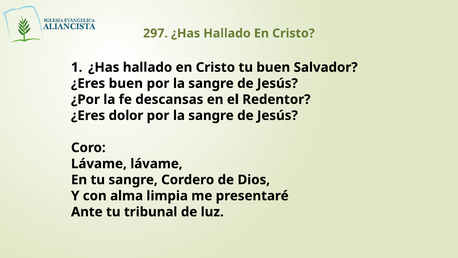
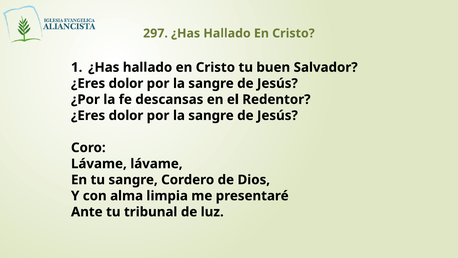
buen: buen -> dolor (126, 83)
